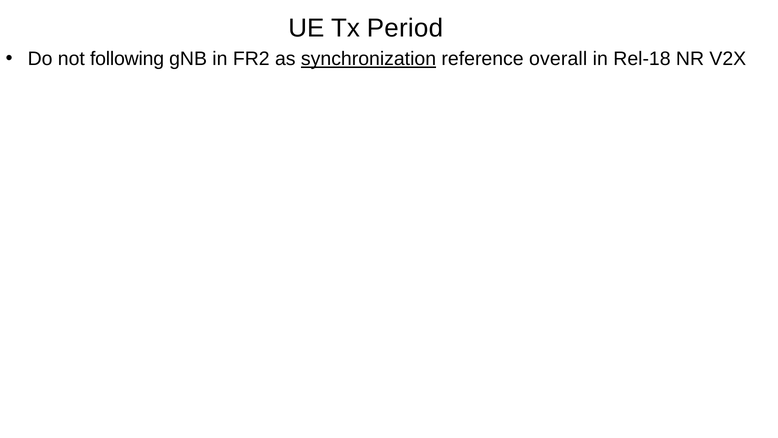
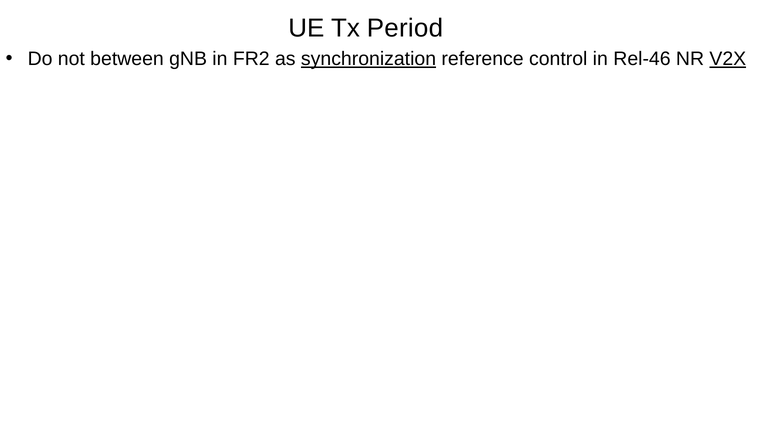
following: following -> between (127, 59)
overall: overall -> control (558, 59)
Rel-18: Rel-18 -> Rel-46 (642, 59)
V2X underline: none -> present (728, 59)
